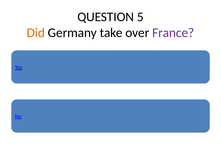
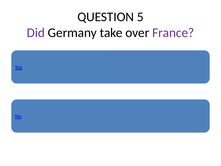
Did colour: orange -> purple (36, 33)
